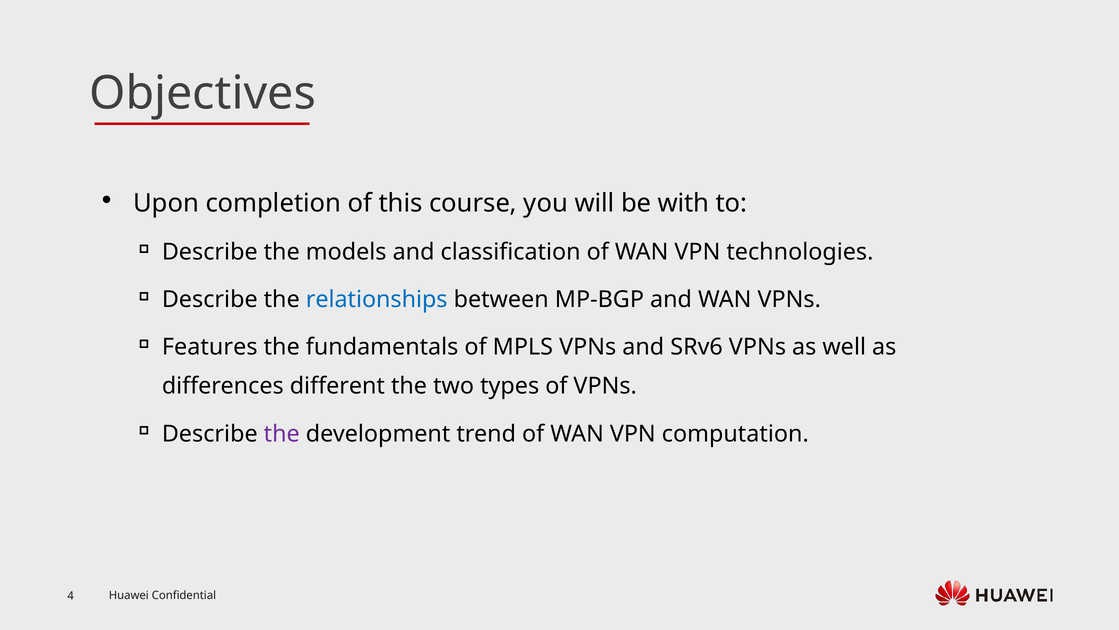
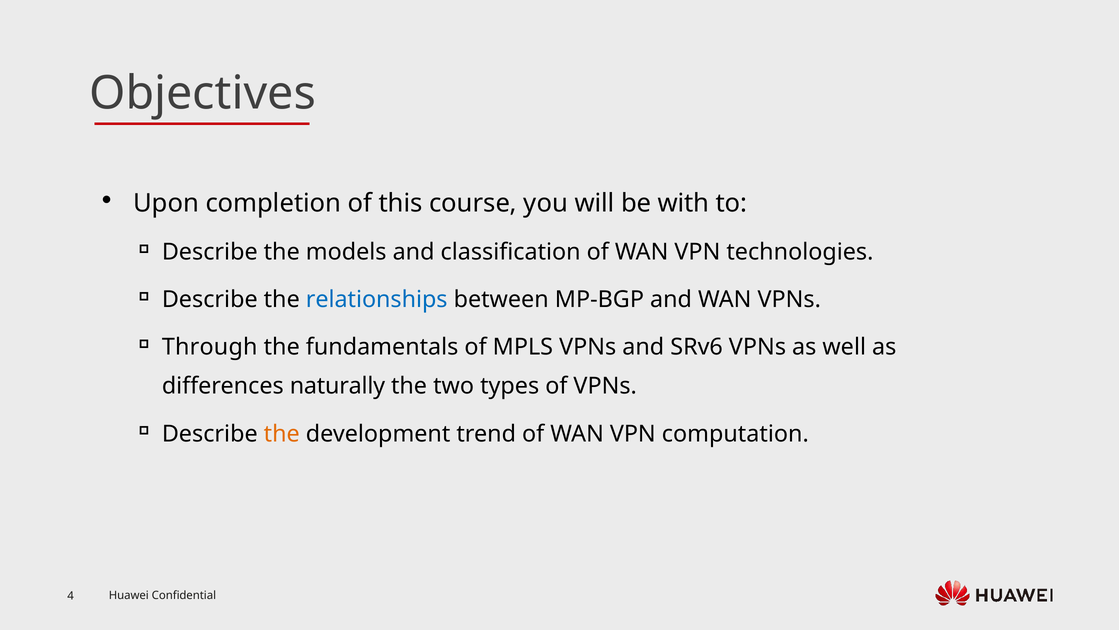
Features: Features -> Through (210, 347)
different: different -> naturally (337, 386)
the colour: purple -> orange (282, 433)
